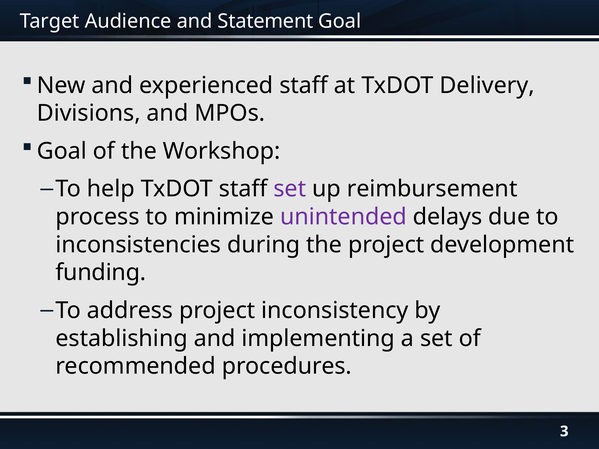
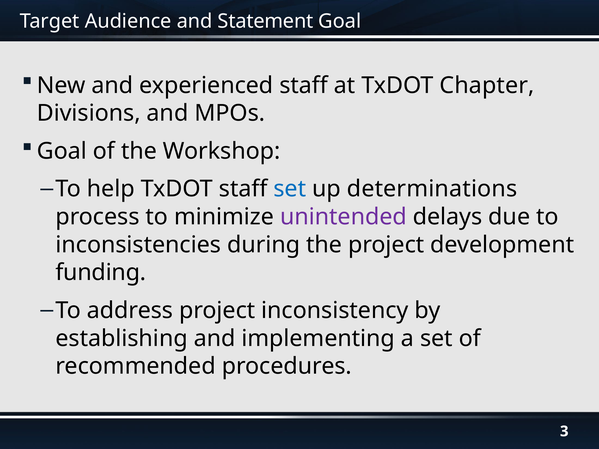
Delivery: Delivery -> Chapter (487, 85)
set colour: purple -> blue (290, 189)
reimbursement: reimbursement -> determinations (432, 189)
